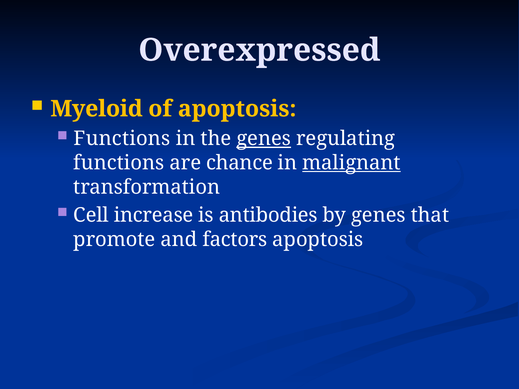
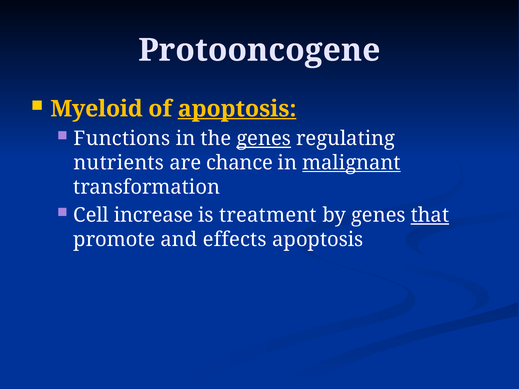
Overexpressed: Overexpressed -> Protooncogene (259, 50)
apoptosis underline: none -> present (237, 109)
functions: functions -> nutrients (119, 163)
antibodies: antibodies -> treatment (268, 215)
that underline: none -> present (430, 215)
factors: factors -> effects (235, 240)
